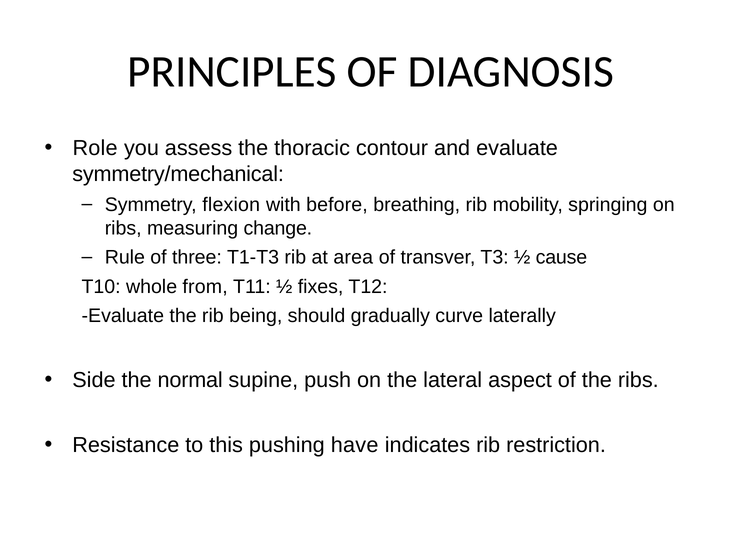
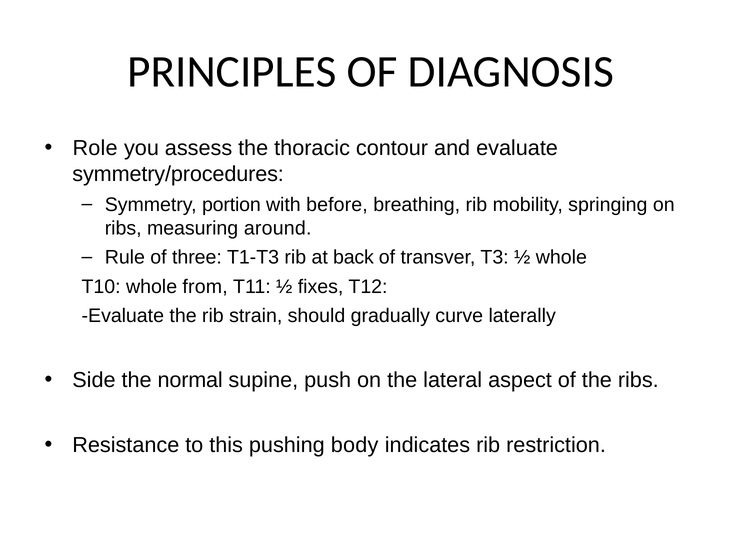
symmetry/mechanical: symmetry/mechanical -> symmetry/procedures (178, 174)
flexion: flexion -> portion (231, 204)
change: change -> around (278, 228)
area: area -> back (353, 257)
½ cause: cause -> whole (561, 257)
being: being -> strain (256, 316)
have: have -> body (355, 445)
